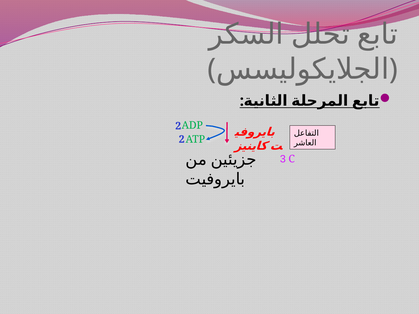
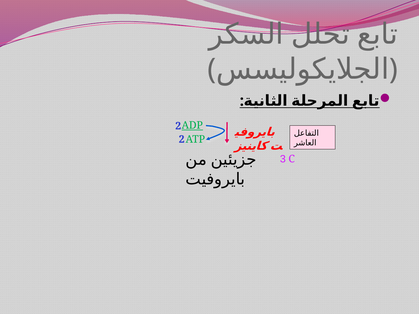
ADP underline: none -> present (192, 125)
